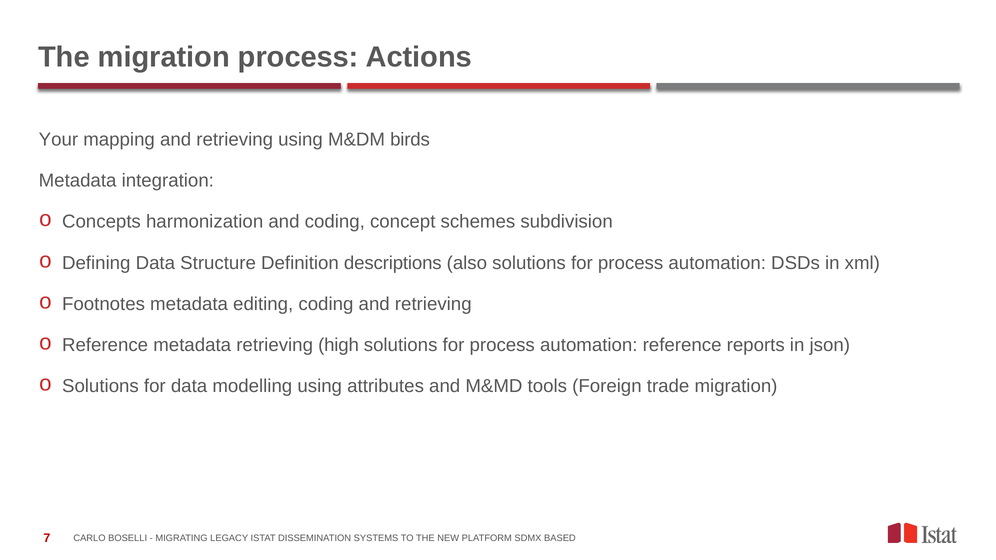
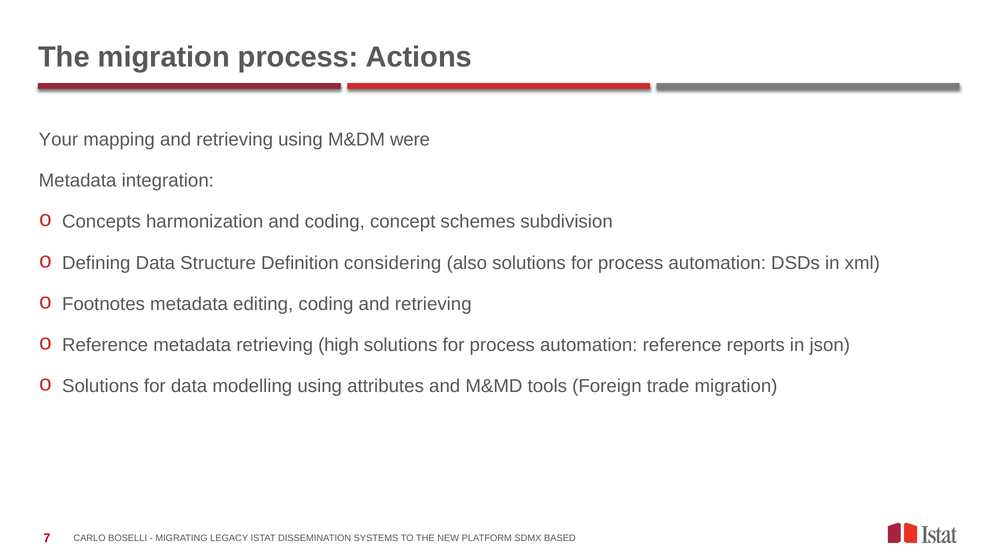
birds: birds -> were (410, 140)
descriptions: descriptions -> considering (393, 263)
